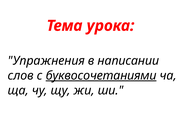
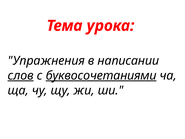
слов underline: none -> present (21, 75)
